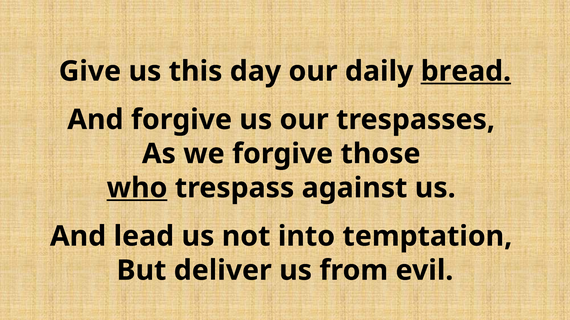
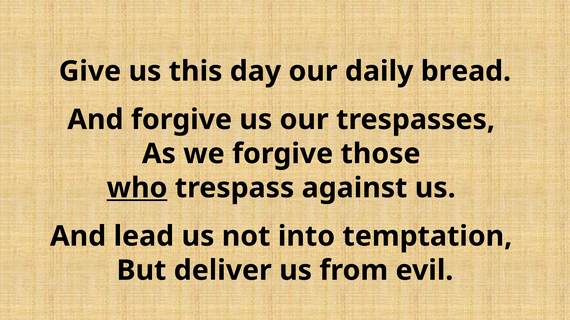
bread underline: present -> none (466, 71)
